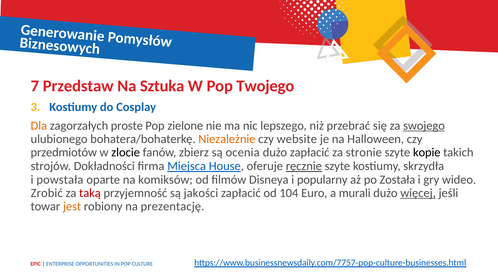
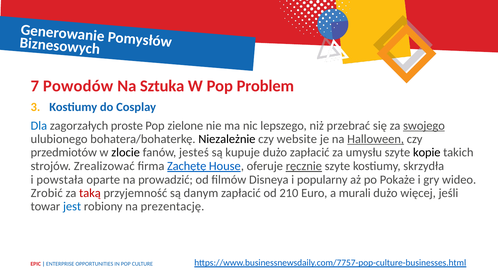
Przedstaw: Przedstaw -> Powodów (78, 86)
Twojego: Twojego -> Problem (265, 86)
Dla colour: orange -> blue (39, 126)
Niezależnie colour: orange -> black (227, 139)
Halloween underline: none -> present (376, 139)
zbierz: zbierz -> jesteś (194, 153)
ocenia: ocenia -> kupuje (243, 153)
stronie: stronie -> umysłu (364, 153)
Dokładności: Dokładności -> Zrealizować (104, 166)
Miejsca: Miejsca -> Zachętę (187, 166)
komiksów: komiksów -> prowadzić (165, 180)
Została: Została -> Pokaże (397, 180)
jakości: jakości -> danym (201, 193)
104: 104 -> 210 (289, 193)
więcej underline: present -> none (418, 193)
jest colour: orange -> blue (72, 207)
